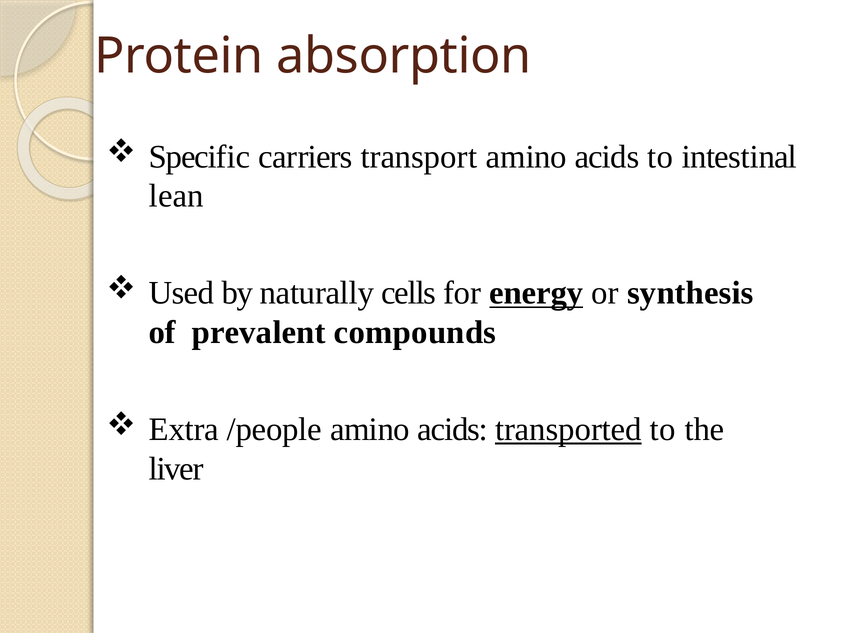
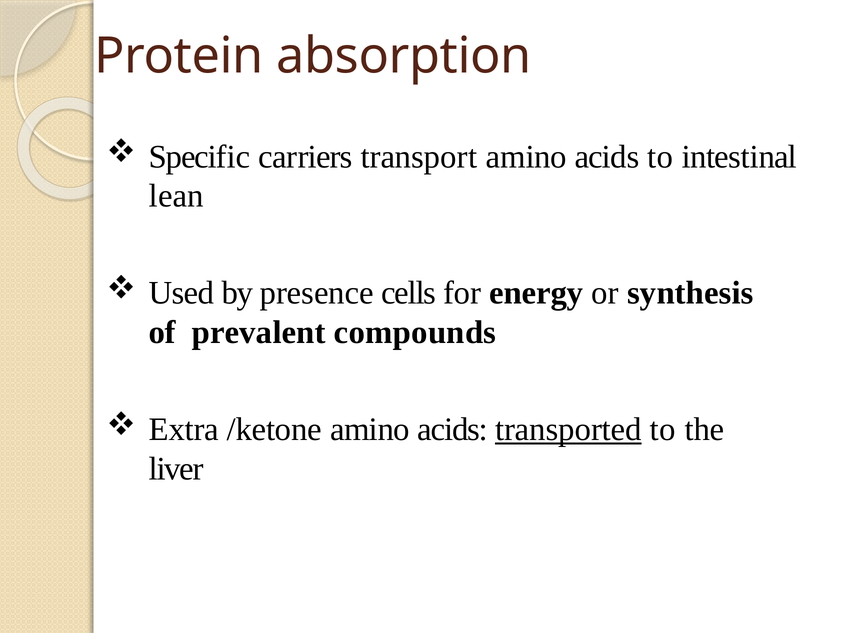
naturally: naturally -> presence (317, 293)
energy underline: present -> none (536, 293)
/people: /people -> /ketone (274, 430)
